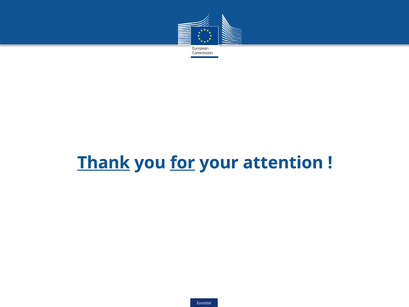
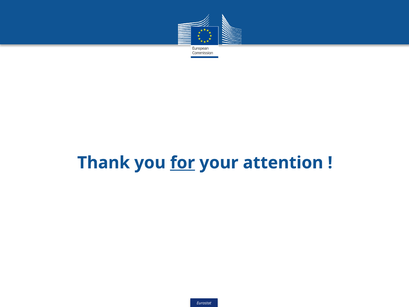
Thank underline: present -> none (104, 163)
